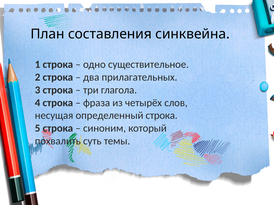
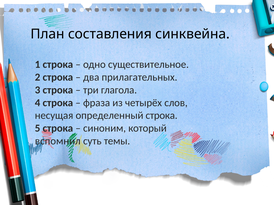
похвалить: похвалить -> вспомнил (58, 141)
